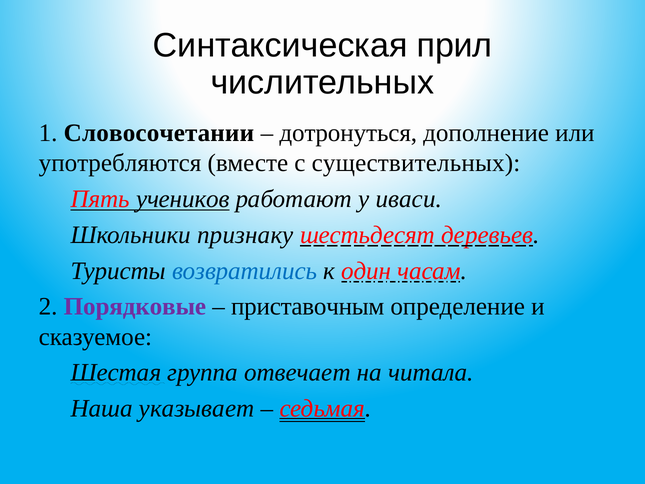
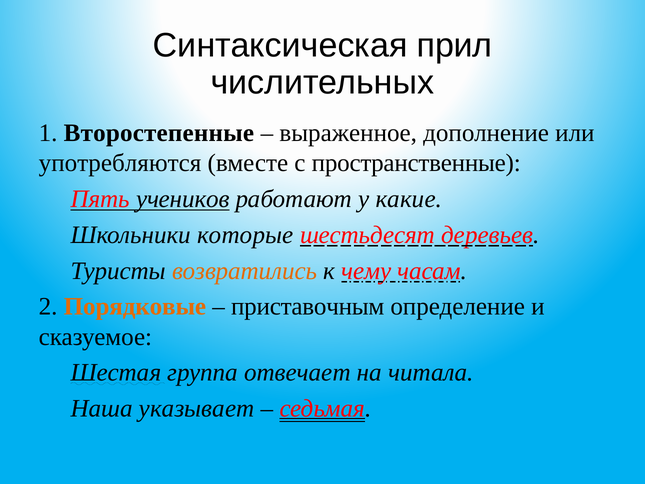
Словосочетании: Словосочетании -> Второстепенные (159, 133)
дотронуться: дотронуться -> выраженное (348, 133)
существительных: существительных -> пространственные (416, 163)
иваси: иваси -> какие (409, 199)
признаку: признаку -> которые (245, 235)
возвратились colour: blue -> orange (245, 271)
один: один -> чему (366, 271)
Порядковые colour: purple -> orange (135, 306)
